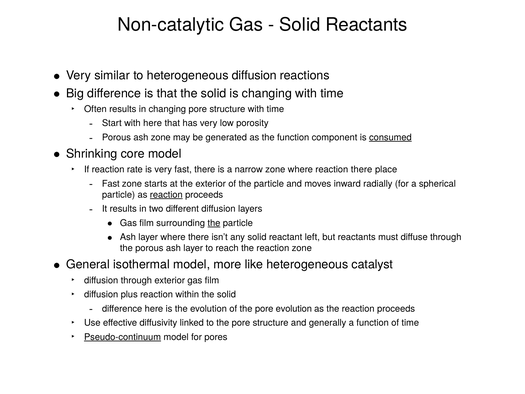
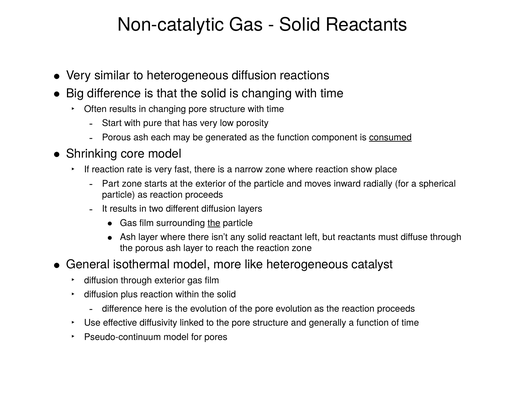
with here: here -> pure (153, 123)
ash zone: zone -> each (161, 137)
reaction there: there -> show (362, 169)
Fast: Fast -> Part (111, 184)
reaction underline: present -> none (166, 195)
Pseudo-continuum underline: present -> none (123, 337)
